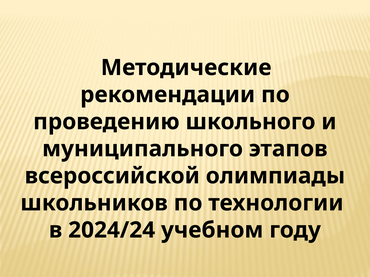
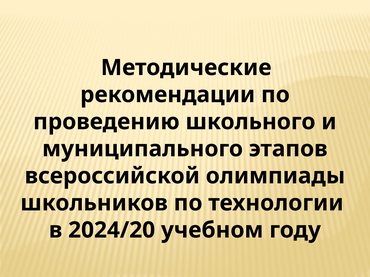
2024/24: 2024/24 -> 2024/20 (112, 230)
